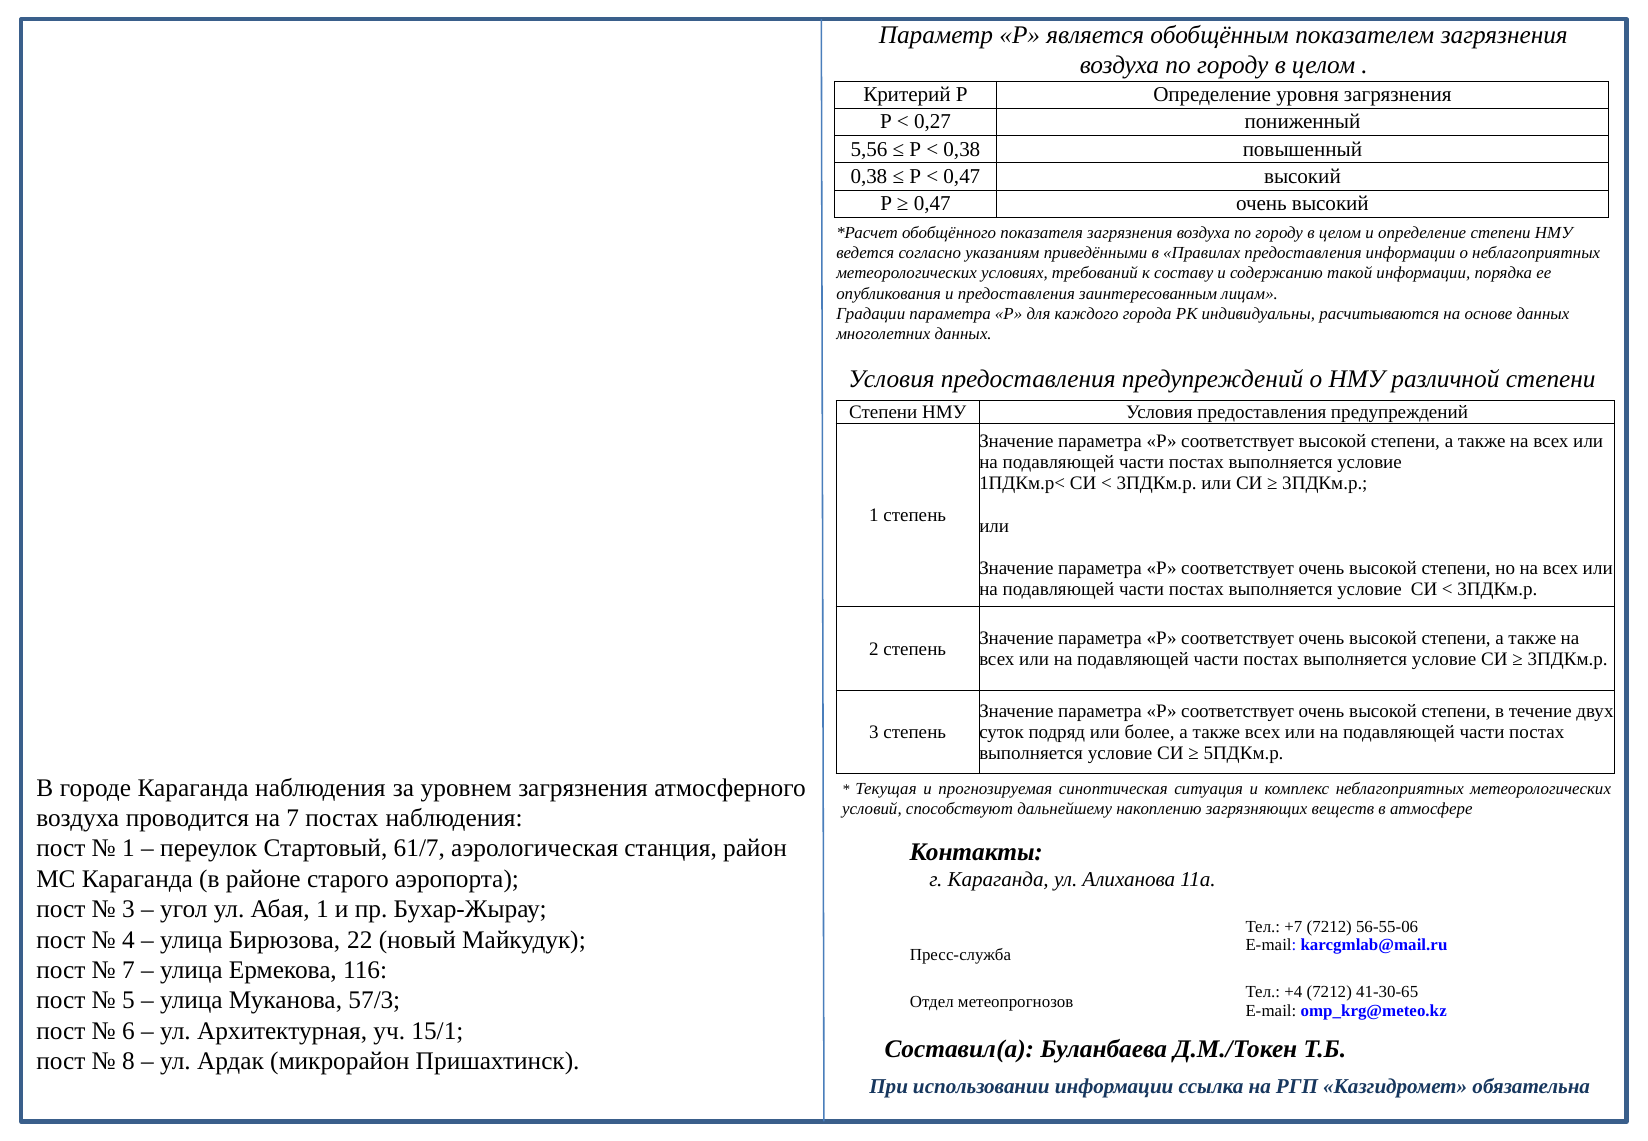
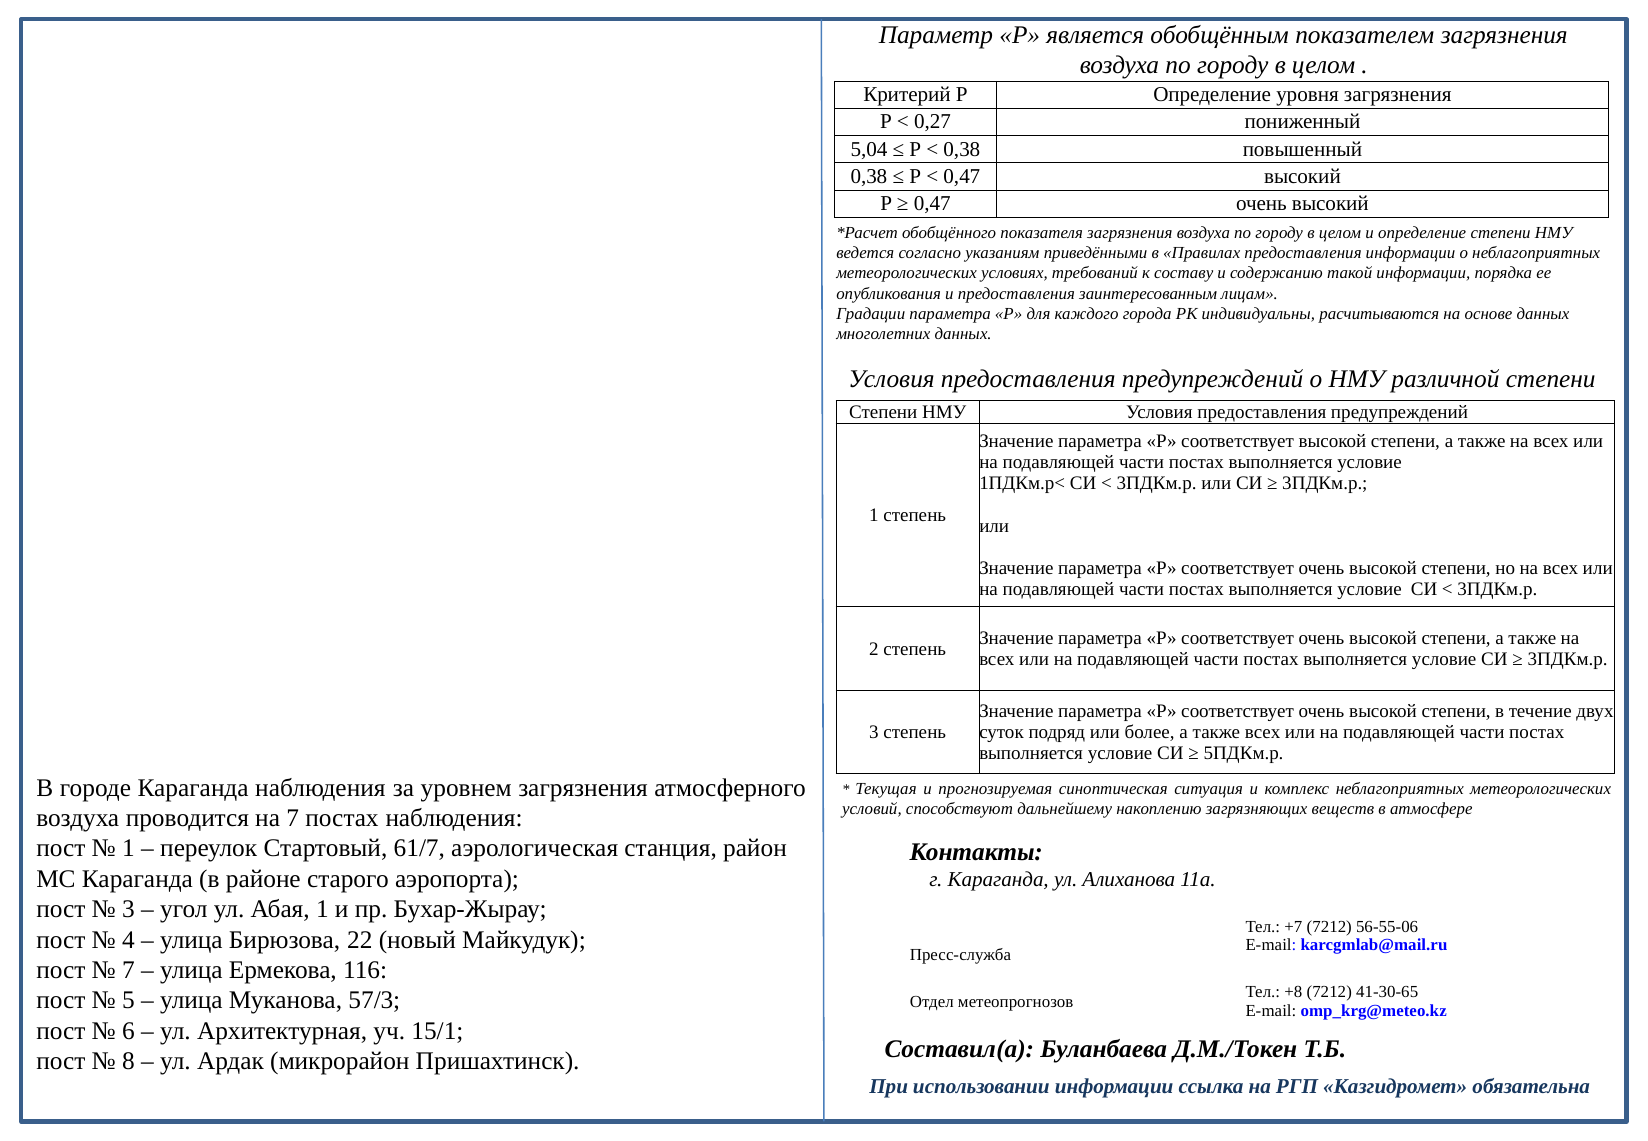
5,56: 5,56 -> 5,04 (869, 149)
+4: +4 -> +8 (1293, 992)
